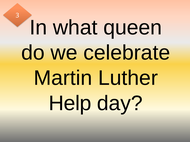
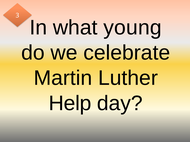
queen: queen -> young (133, 28)
